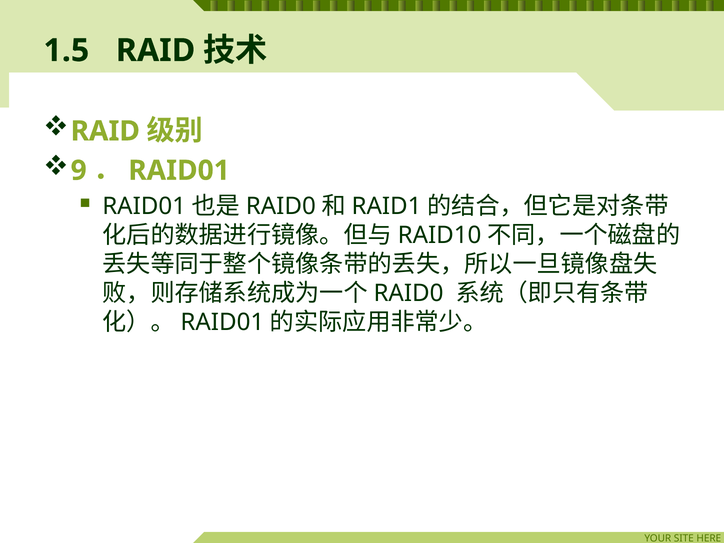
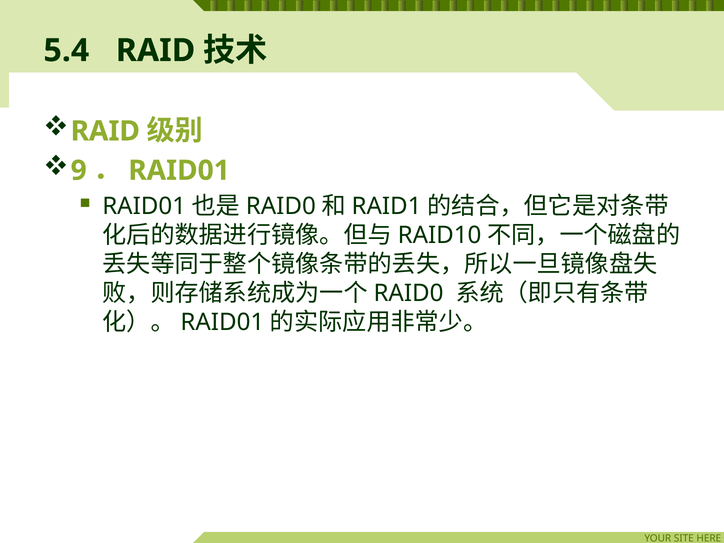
1.5: 1.5 -> 5.4 (66, 50)
